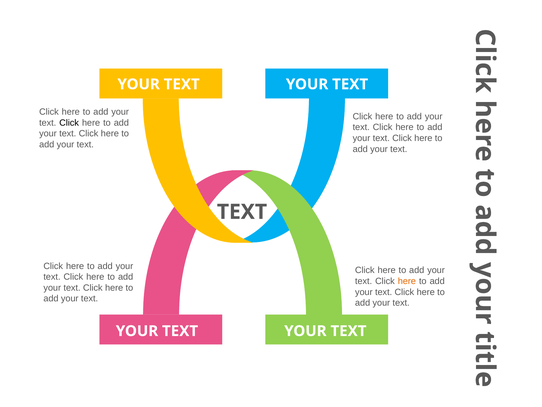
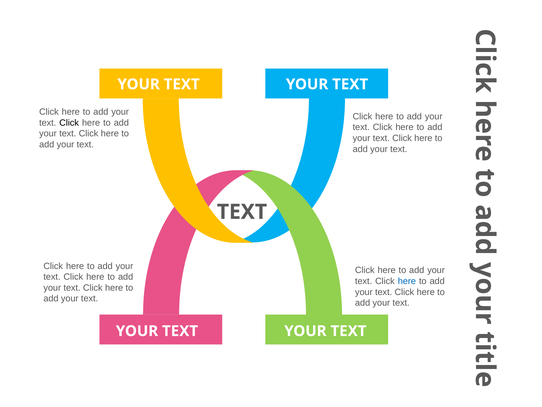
here colour: orange -> blue (407, 281)
